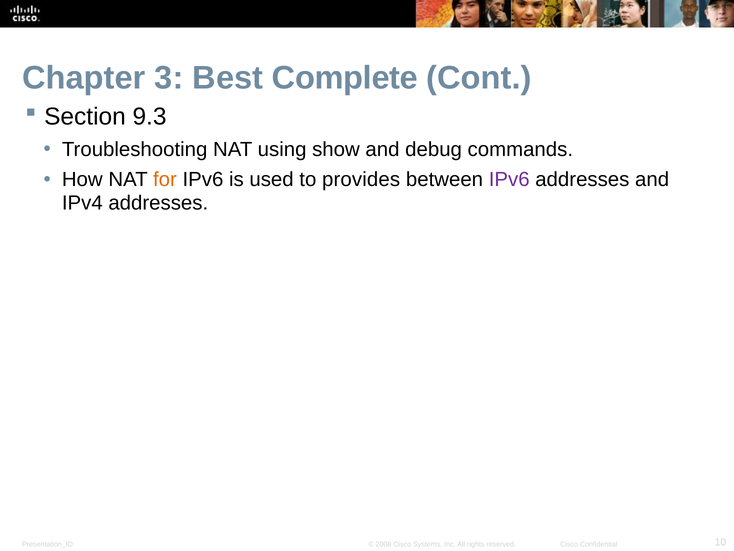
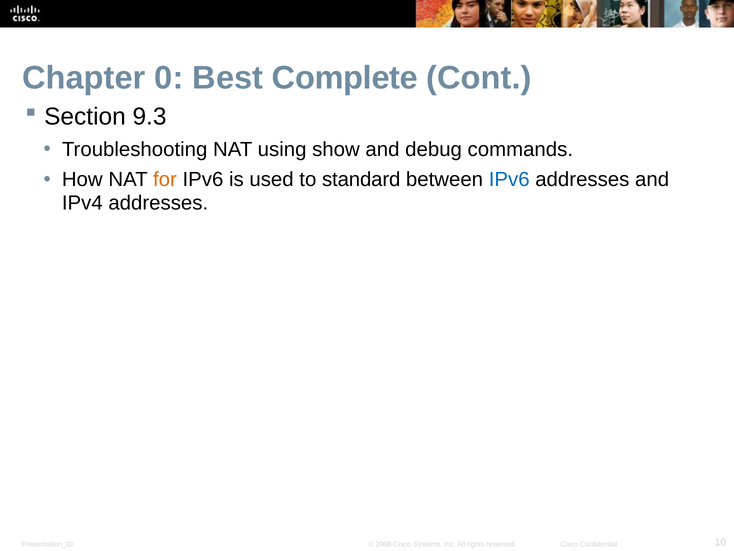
3: 3 -> 0 (169, 78)
provides: provides -> standard (361, 180)
IPv6 colour: purple -> blue (509, 180)
